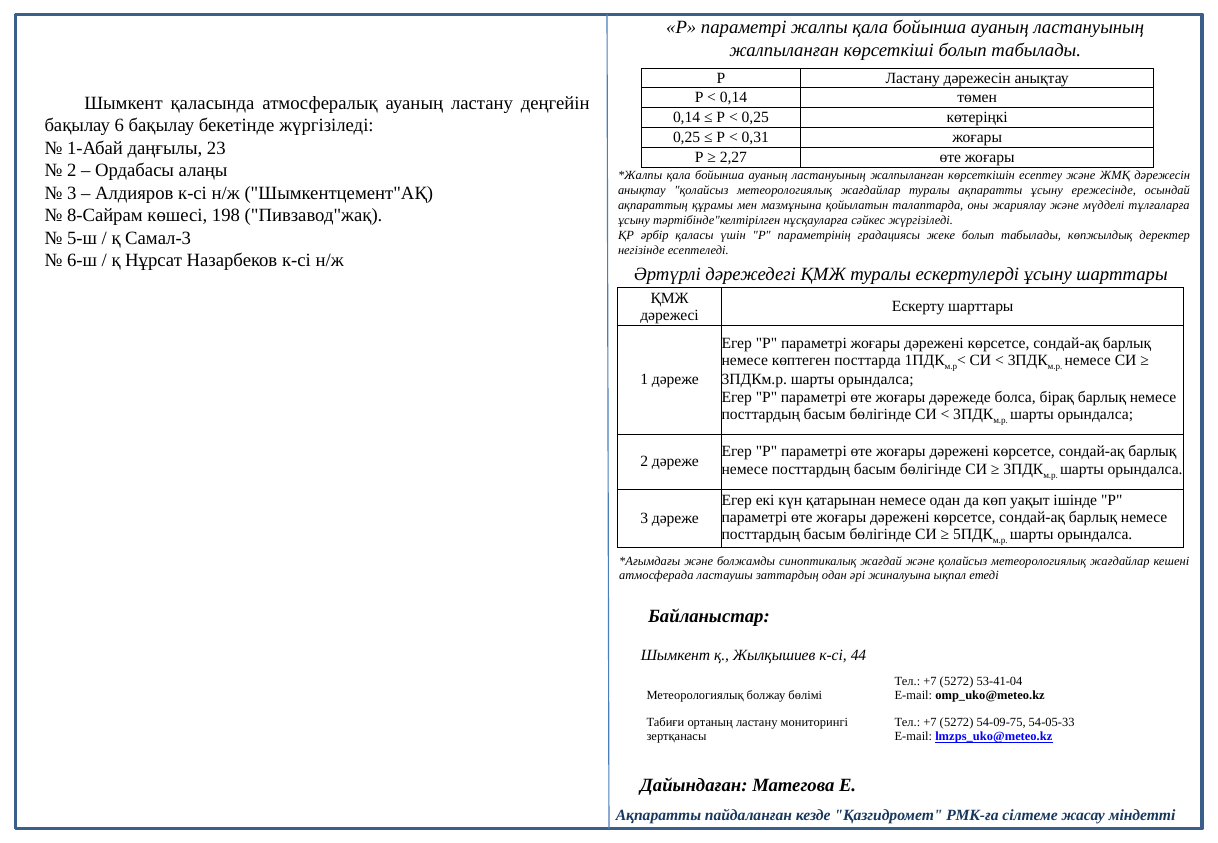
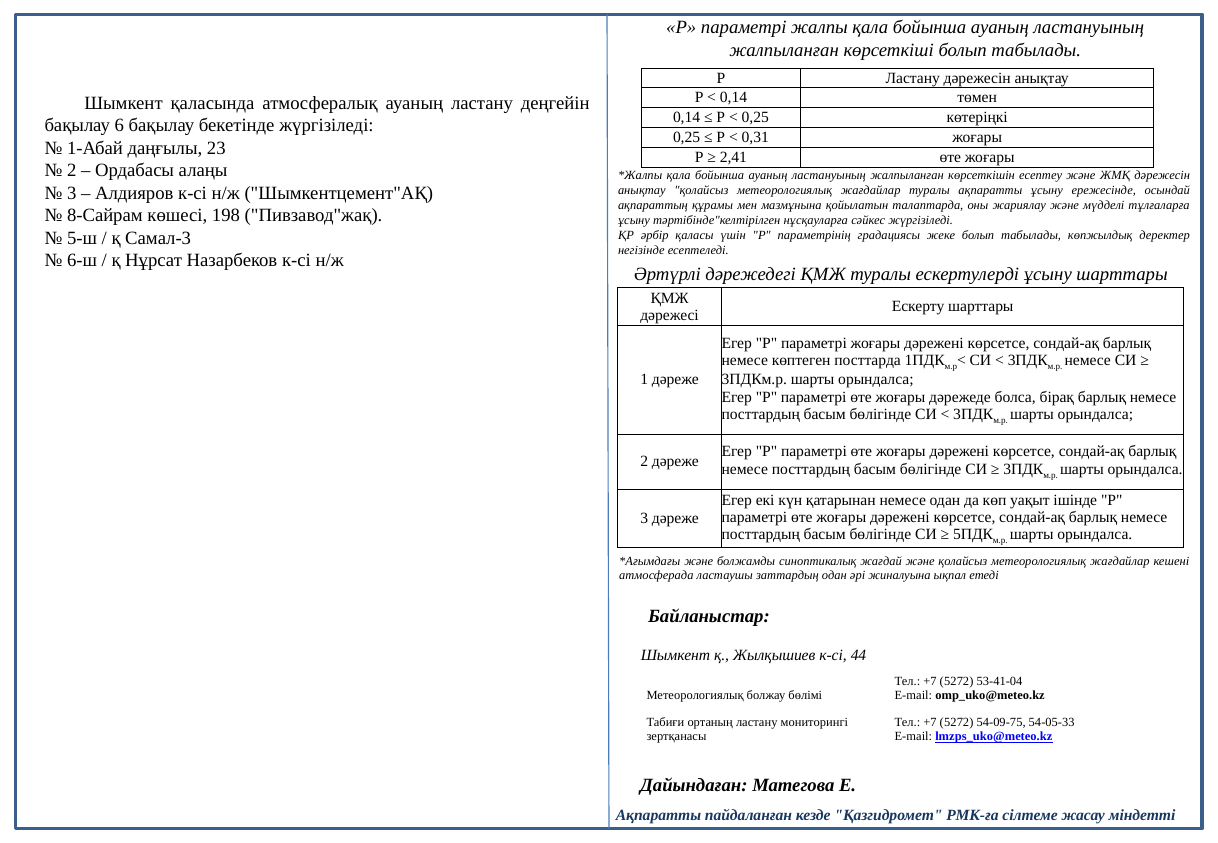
2,27: 2,27 -> 2,41 (733, 158)
